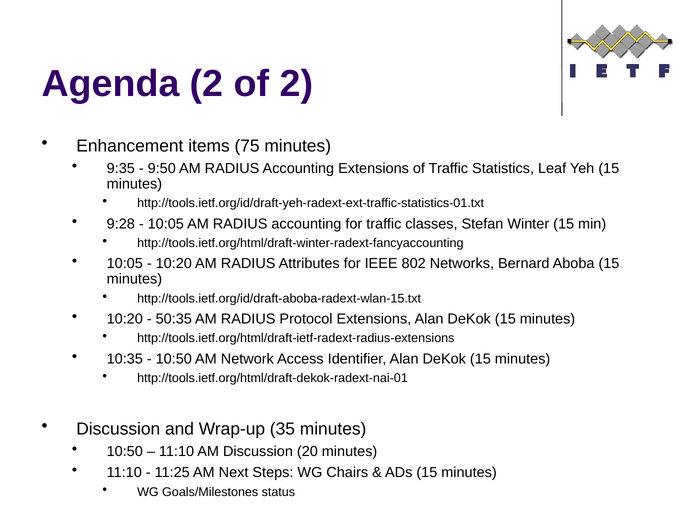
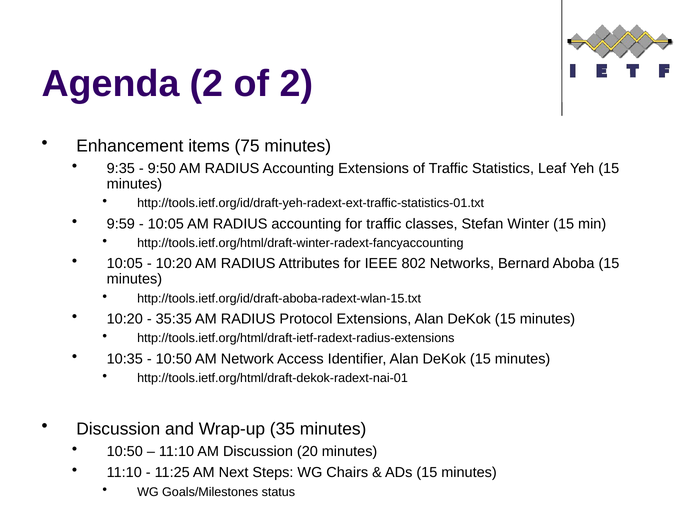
9:28: 9:28 -> 9:59 (121, 224)
50:35: 50:35 -> 35:35 (174, 319)
